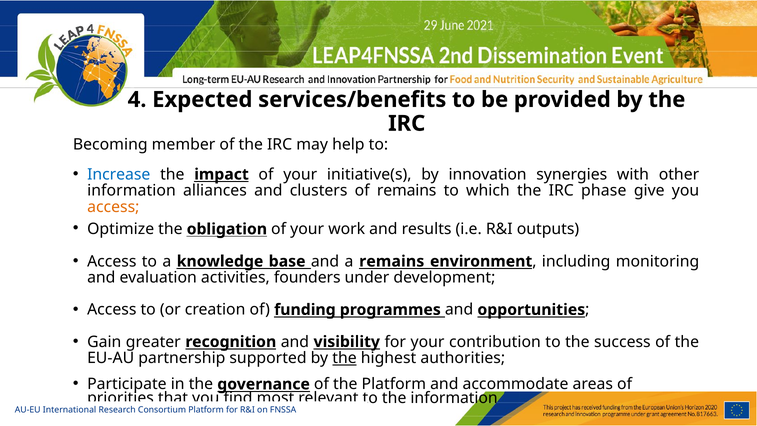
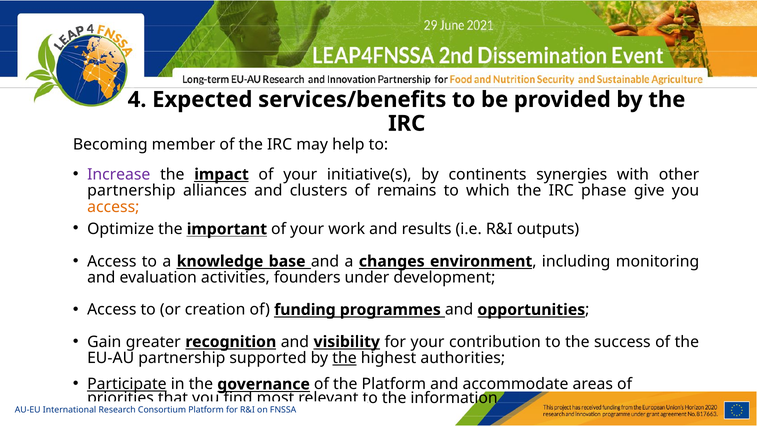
Increase colour: blue -> purple (119, 174)
innovation: innovation -> continents (488, 174)
information: information -> partnership (131, 191)
obligation: obligation -> important (227, 229)
a remains: remains -> changes (392, 261)
Participate underline: none -> present (127, 384)
